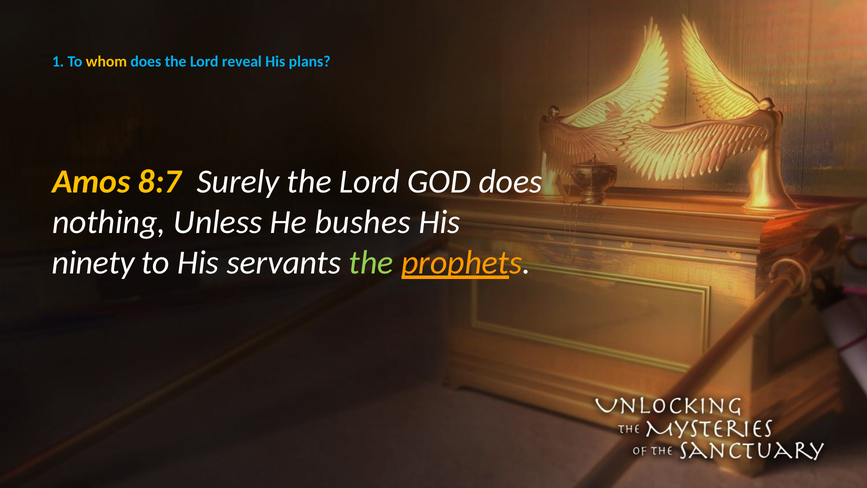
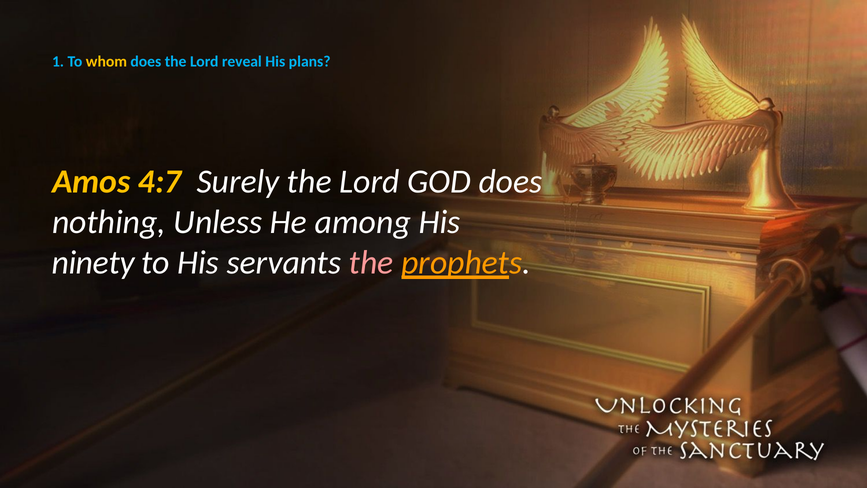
8:7: 8:7 -> 4:7 (160, 182)
bushes: bushes -> among (363, 222)
the colour: light green -> pink (371, 263)
